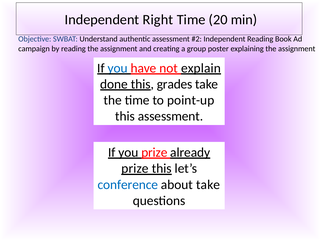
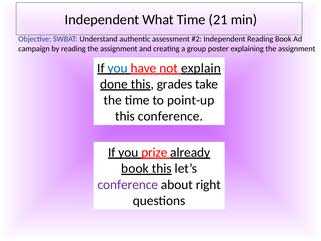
Right: Right -> What (158, 20)
20: 20 -> 21 (218, 20)
this assessment: assessment -> conference (170, 116)
prize: prize -> book (135, 168)
conference colour: blue -> purple (128, 184)
about take: take -> right (208, 184)
